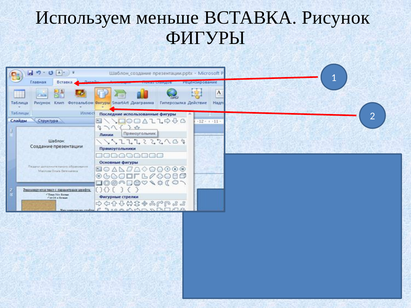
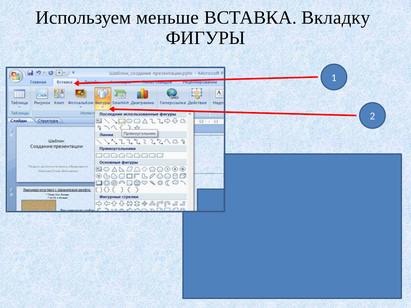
Рисунок: Рисунок -> Вкладку (336, 18)
